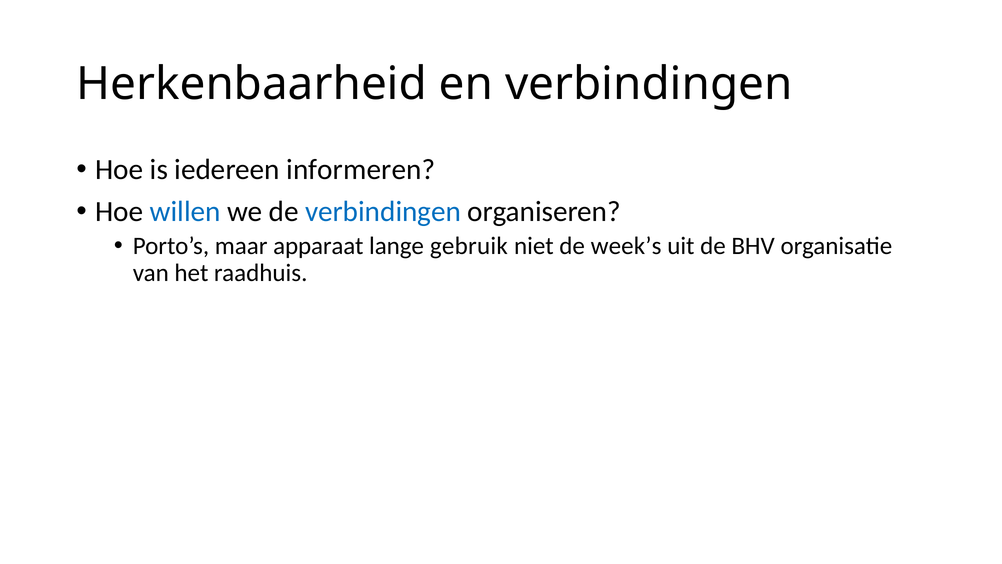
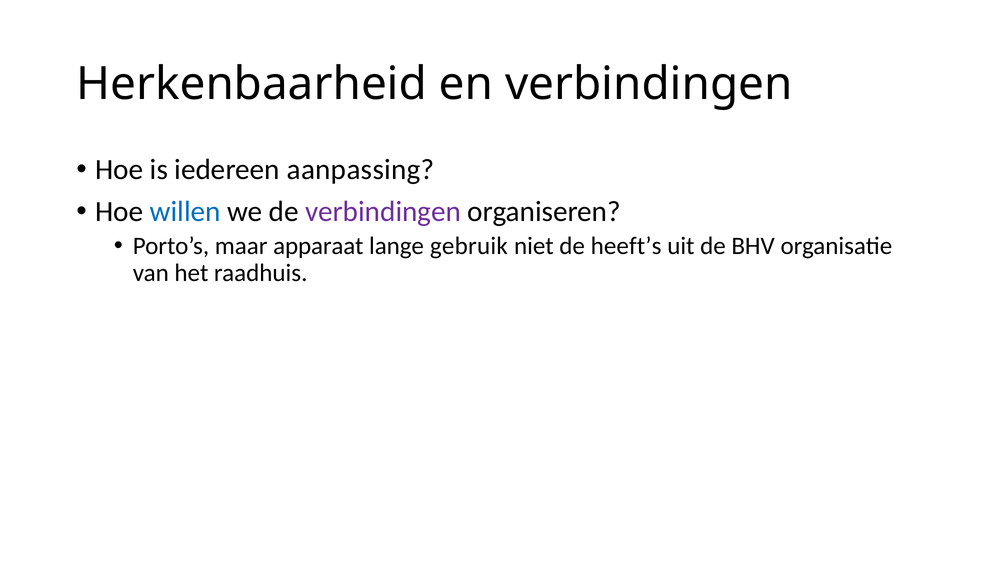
informeren: informeren -> aanpassing (361, 169)
verbindingen colour: blue -> purple (383, 211)
week’s: week’s -> heeft’s (626, 246)
